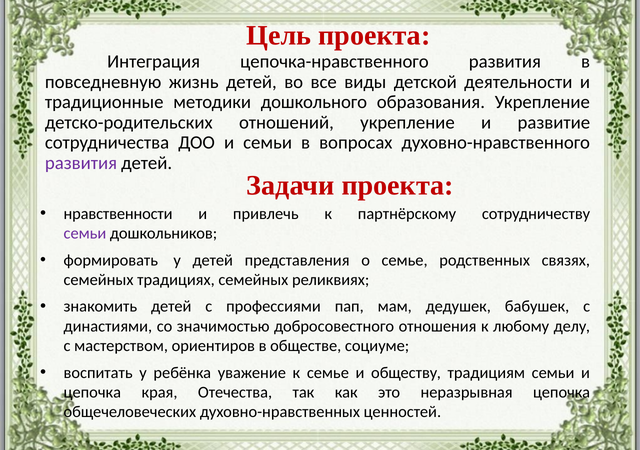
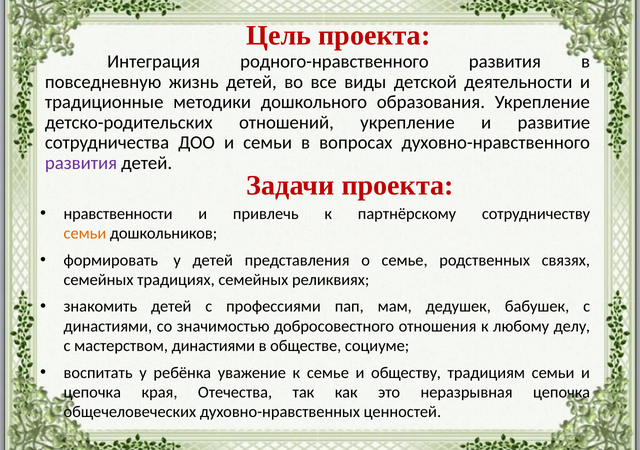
цепочка-нравственного: цепочка-нравственного -> родного-нравственного (334, 62)
семьи colour: purple -> orange (85, 234)
мастерством ориентиров: ориентиров -> династиями (213, 346)
